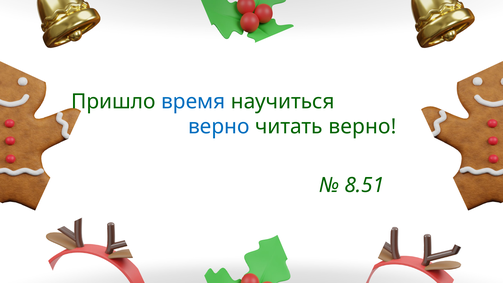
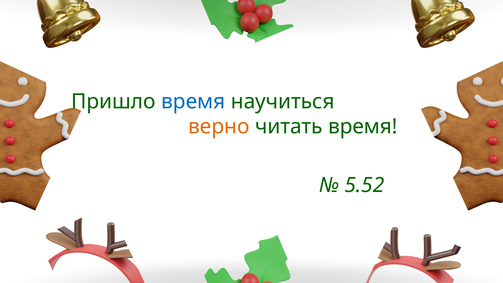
верно colour: blue -> orange (219, 127)
читать верно: верно -> время (363, 127)
8.51: 8.51 -> 5.52 (364, 185)
